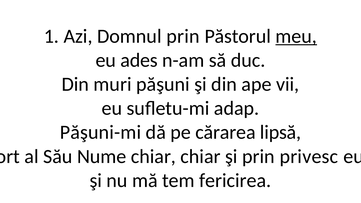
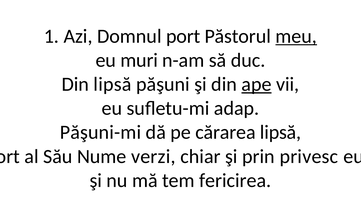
Domnul prin: prin -> port (183, 36)
ades: ades -> muri (139, 60)
Din muri: muri -> lipsă (112, 84)
ape underline: none -> present (256, 84)
Nume chiar: chiar -> verzi (153, 156)
